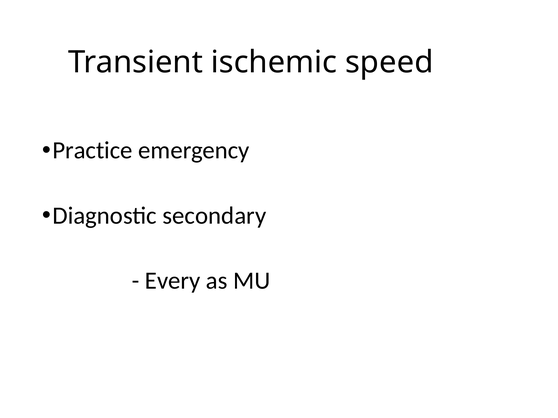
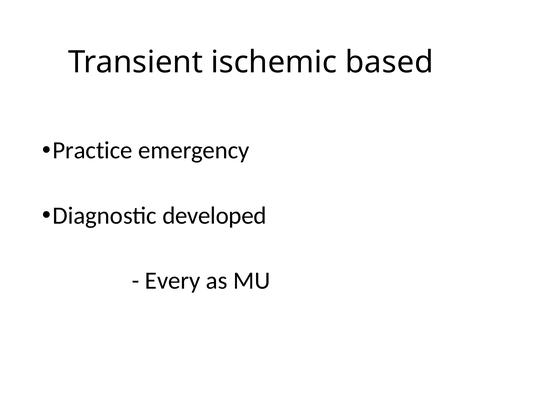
speed: speed -> based (389, 63)
secondary: secondary -> developed (214, 216)
